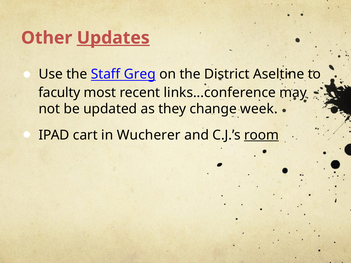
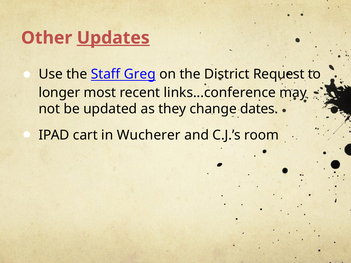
Aseltine: Aseltine -> Request (279, 74)
faculty: faculty -> longer (59, 93)
week: week -> dates (259, 109)
room underline: present -> none (261, 135)
